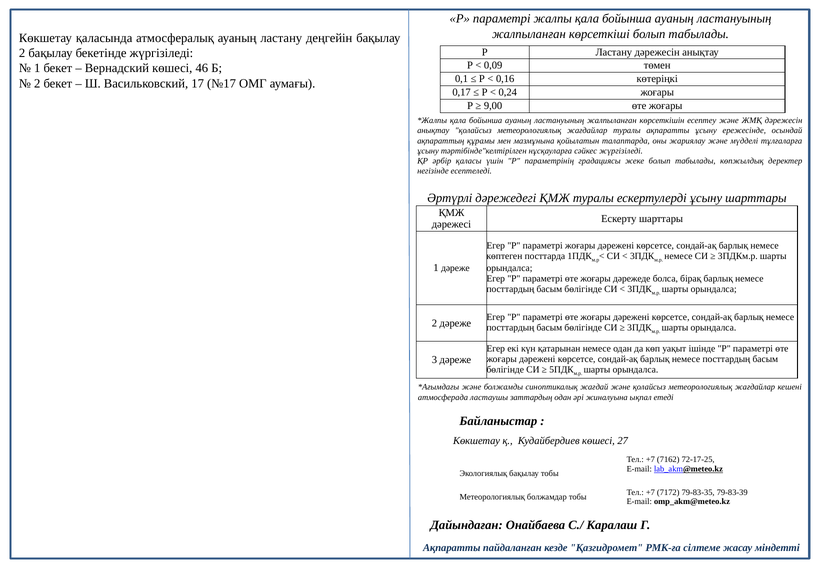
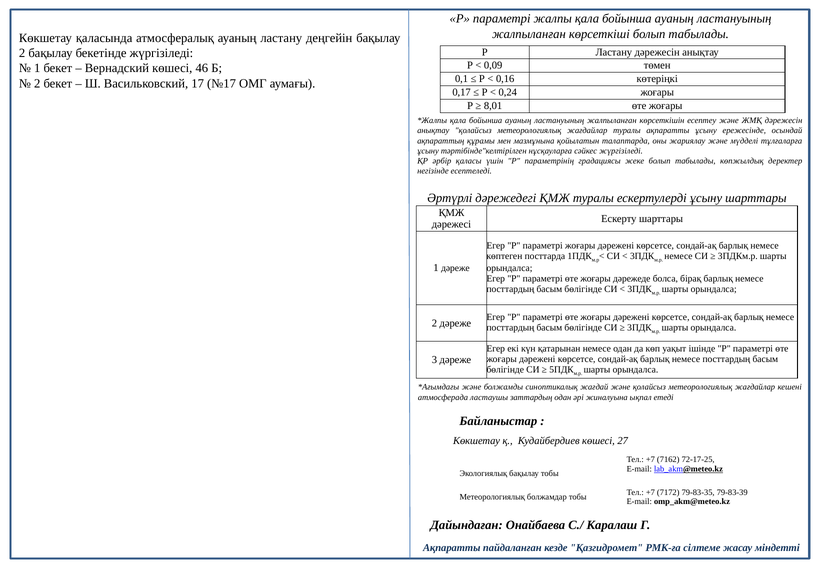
9,00: 9,00 -> 8,01 (493, 106)
